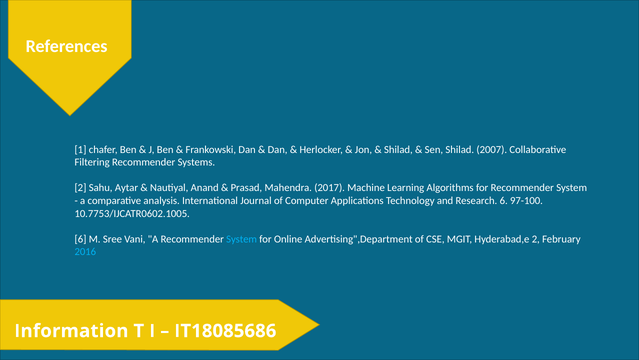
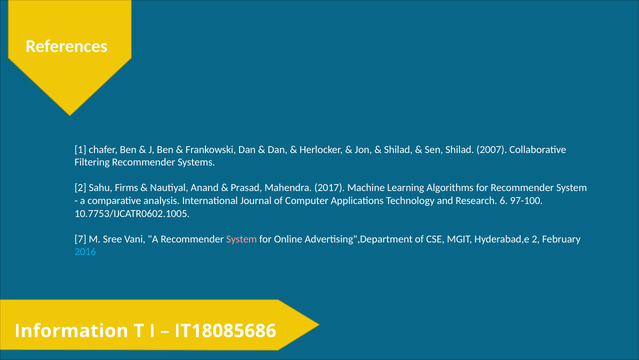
Aytar: Aytar -> Firms (127, 188)
6: 6 -> 7 (80, 239)
System colour: light blue -> pink (242, 239)
